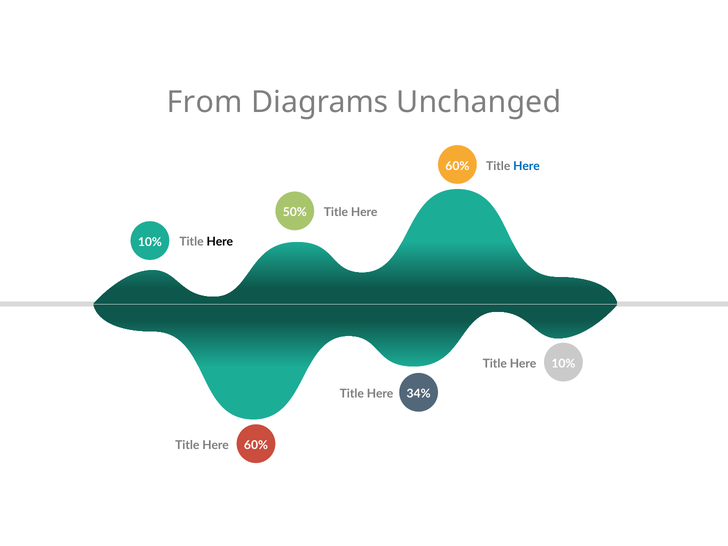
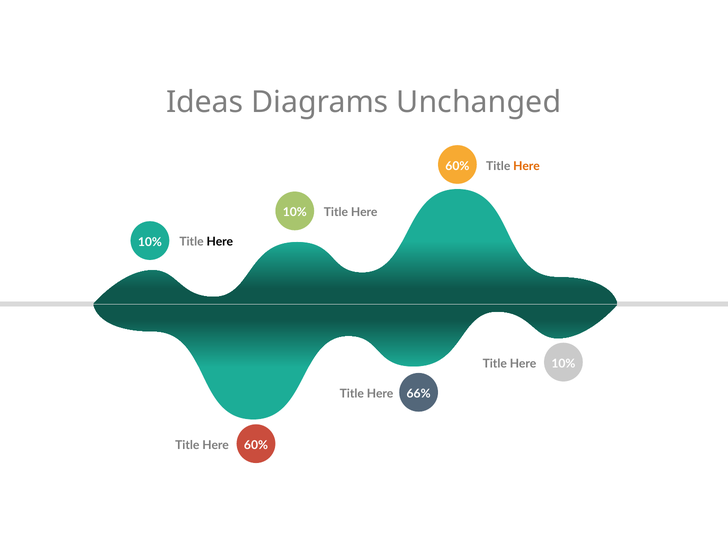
From: From -> Ideas (205, 102)
Here colour: blue -> orange (527, 166)
50%: 50% -> 10% (295, 212)
34%: 34% -> 66% (419, 394)
